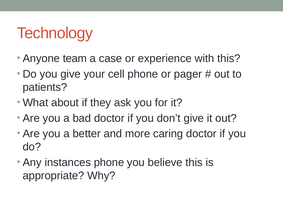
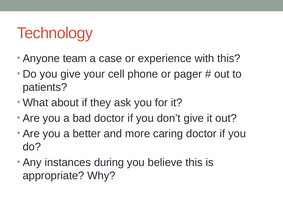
instances phone: phone -> during (109, 162)
